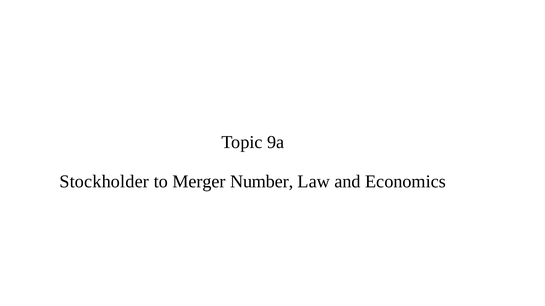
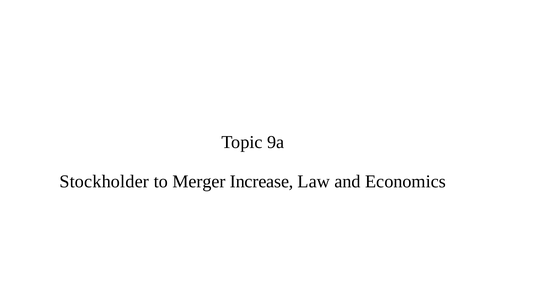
Number: Number -> Increase (262, 182)
